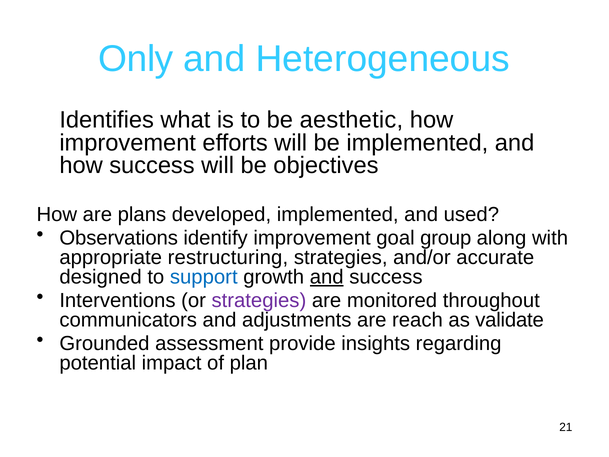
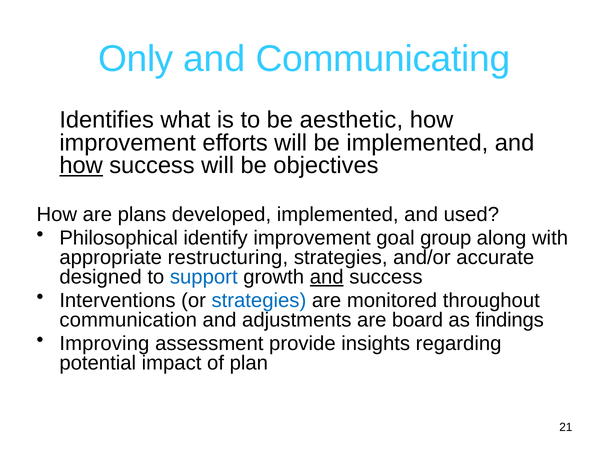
Heterogeneous: Heterogeneous -> Communicating (383, 59)
how underline: none -> present (81, 166)
Observations: Observations -> Philosophical (119, 238)
strategies colour: purple -> blue (259, 300)
communicators: communicators -> communication (128, 320)
reach: reach -> board (418, 320)
validate: validate -> findings (510, 320)
Grounded: Grounded -> Improving (104, 343)
